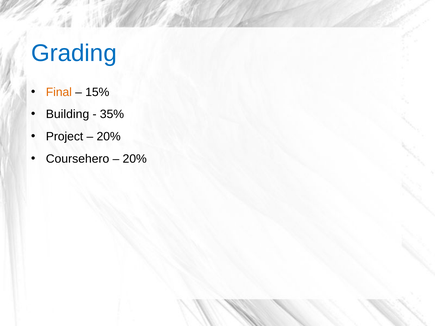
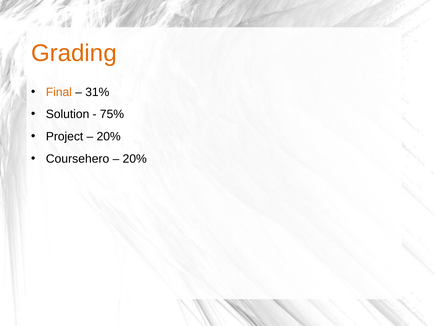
Grading colour: blue -> orange (74, 53)
15%: 15% -> 31% (97, 92)
Building: Building -> Solution (68, 114)
35%: 35% -> 75% (112, 114)
